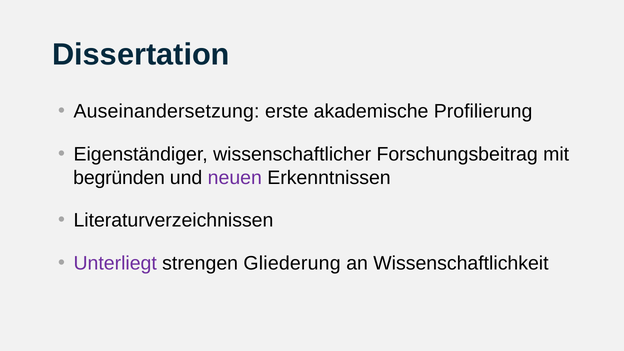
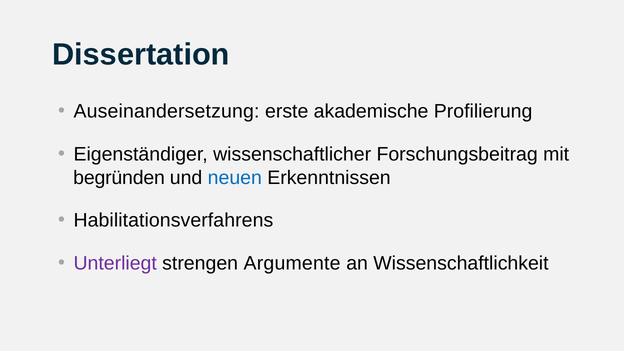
neuen colour: purple -> blue (235, 178)
Literaturverzeichnissen: Literaturverzeichnissen -> Habilitationsverfahrens (173, 220)
Gliederung: Gliederung -> Argumente (292, 263)
